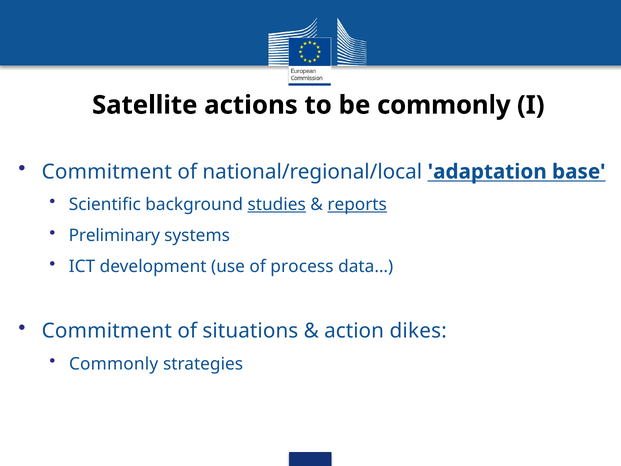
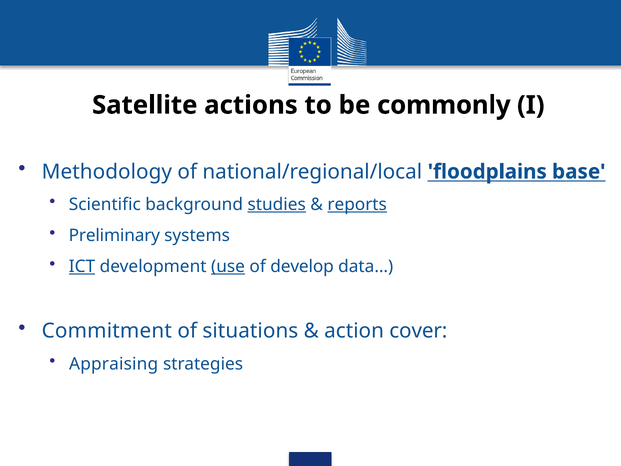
Commitment: Commitment -> Methodology (107, 172)
adaptation: adaptation -> floodplains (487, 172)
ICT underline: none -> present (82, 267)
use underline: none -> present (228, 267)
process: process -> develop (302, 267)
dikes: dikes -> cover (418, 331)
Commonly: Commonly -> Appraising (114, 364)
